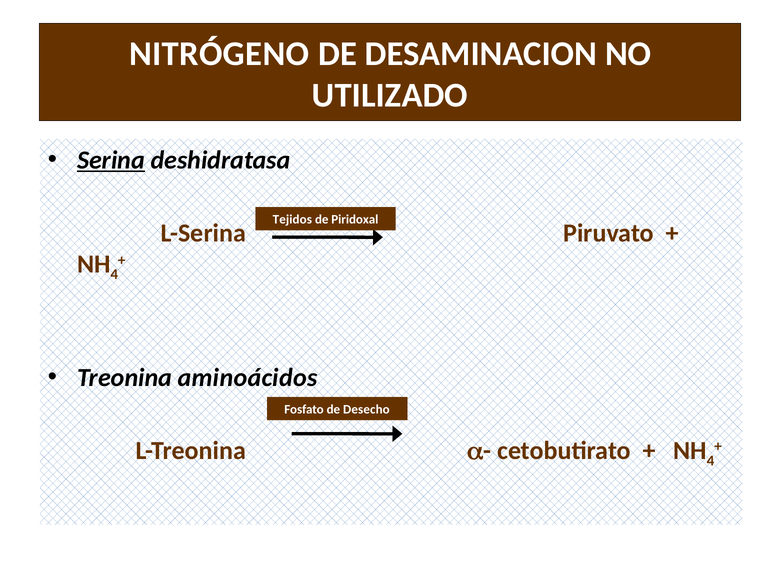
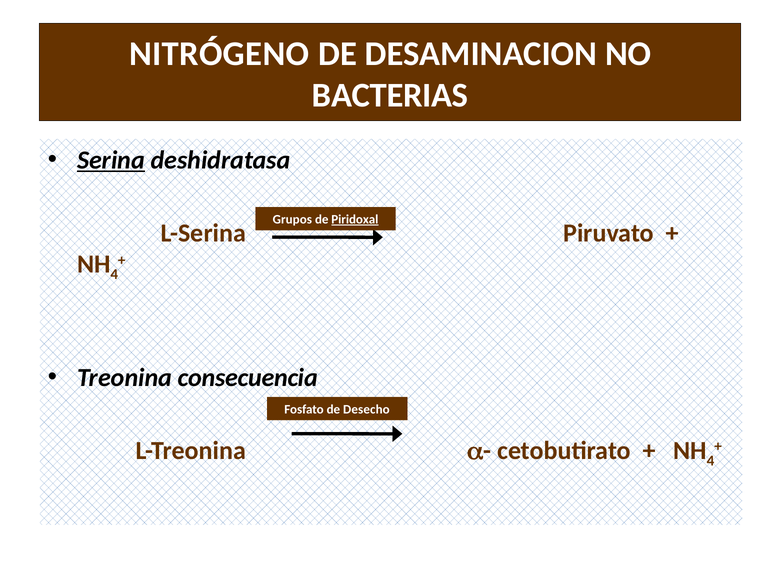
UTILIZADO: UTILIZADO -> BACTERIAS (390, 95)
Tejidos: Tejidos -> Grupos (292, 220)
Piridoxal underline: none -> present (355, 220)
aminoácidos: aminoácidos -> consecuencia (248, 378)
